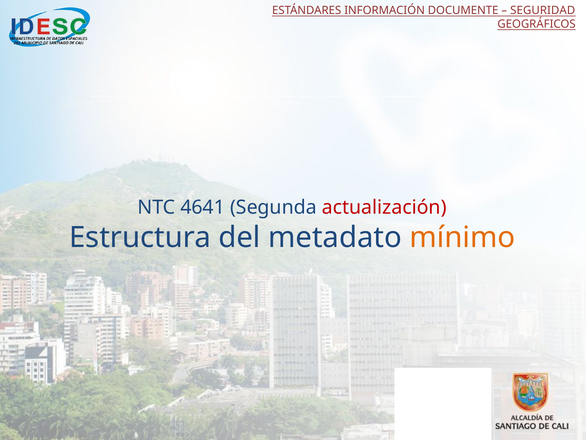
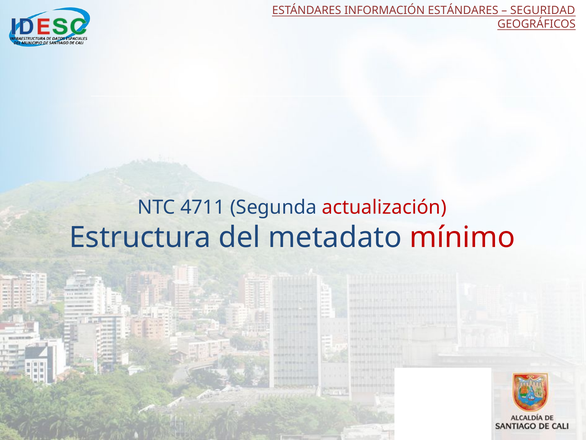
INFORMACIÓN DOCUMENTE: DOCUMENTE -> ESTÁNDARES (463, 11)
4641: 4641 -> 4711 (203, 207)
mínimo colour: orange -> red (462, 237)
